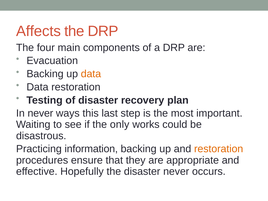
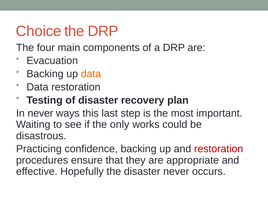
Affects: Affects -> Choice (39, 31)
information: information -> confidence (91, 149)
restoration colour: orange -> red (219, 149)
